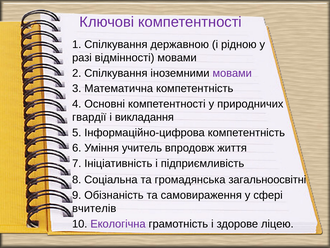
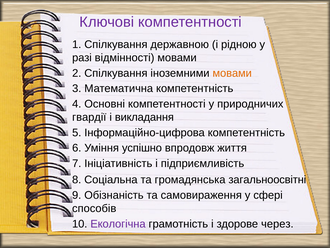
мовами colour: purple -> orange (232, 73)
учитель: учитель -> успішно (142, 148)
вчителів: вчителів -> способів (94, 208)
ліцею: ліцею -> через (277, 223)
